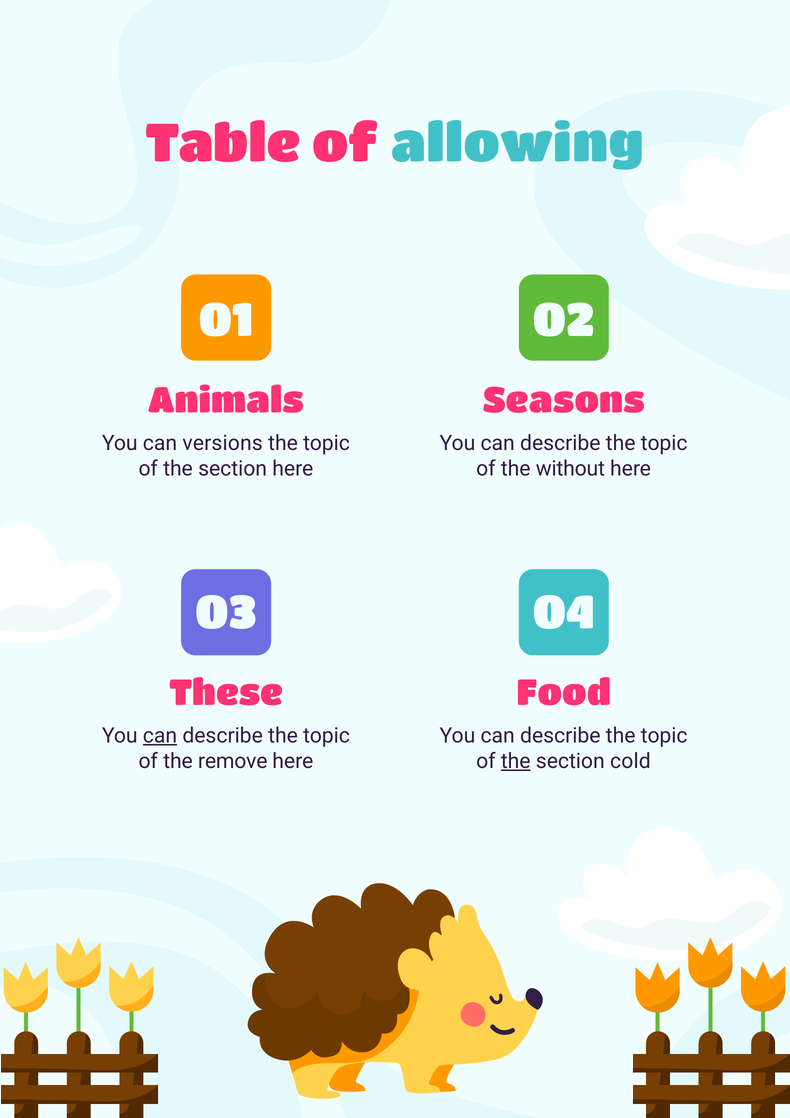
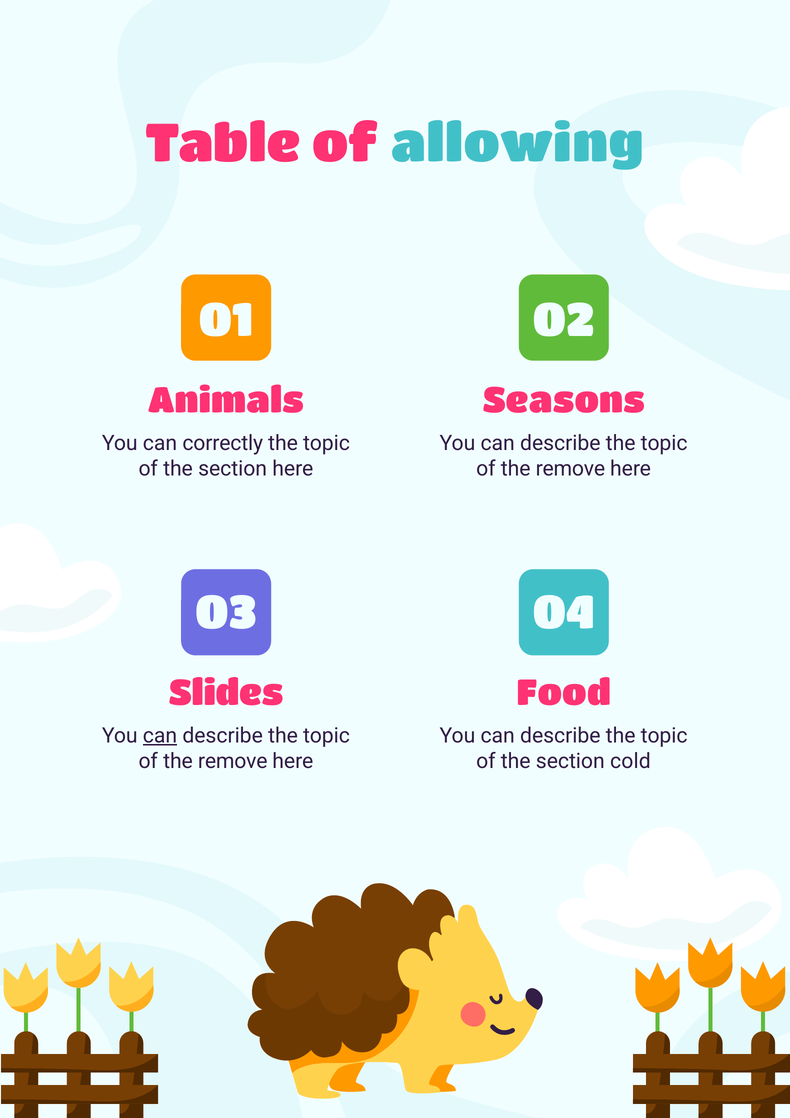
versions: versions -> correctly (223, 443)
without: without -> remove (570, 468)
These: These -> Slides (226, 693)
the underline: present -> none (516, 761)
